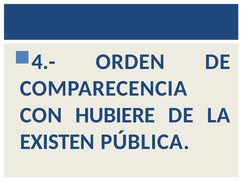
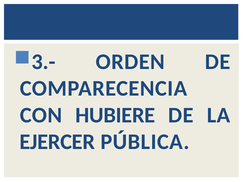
4.-: 4.- -> 3.- (43, 62)
EXISTEN: EXISTEN -> EJERCER (57, 142)
